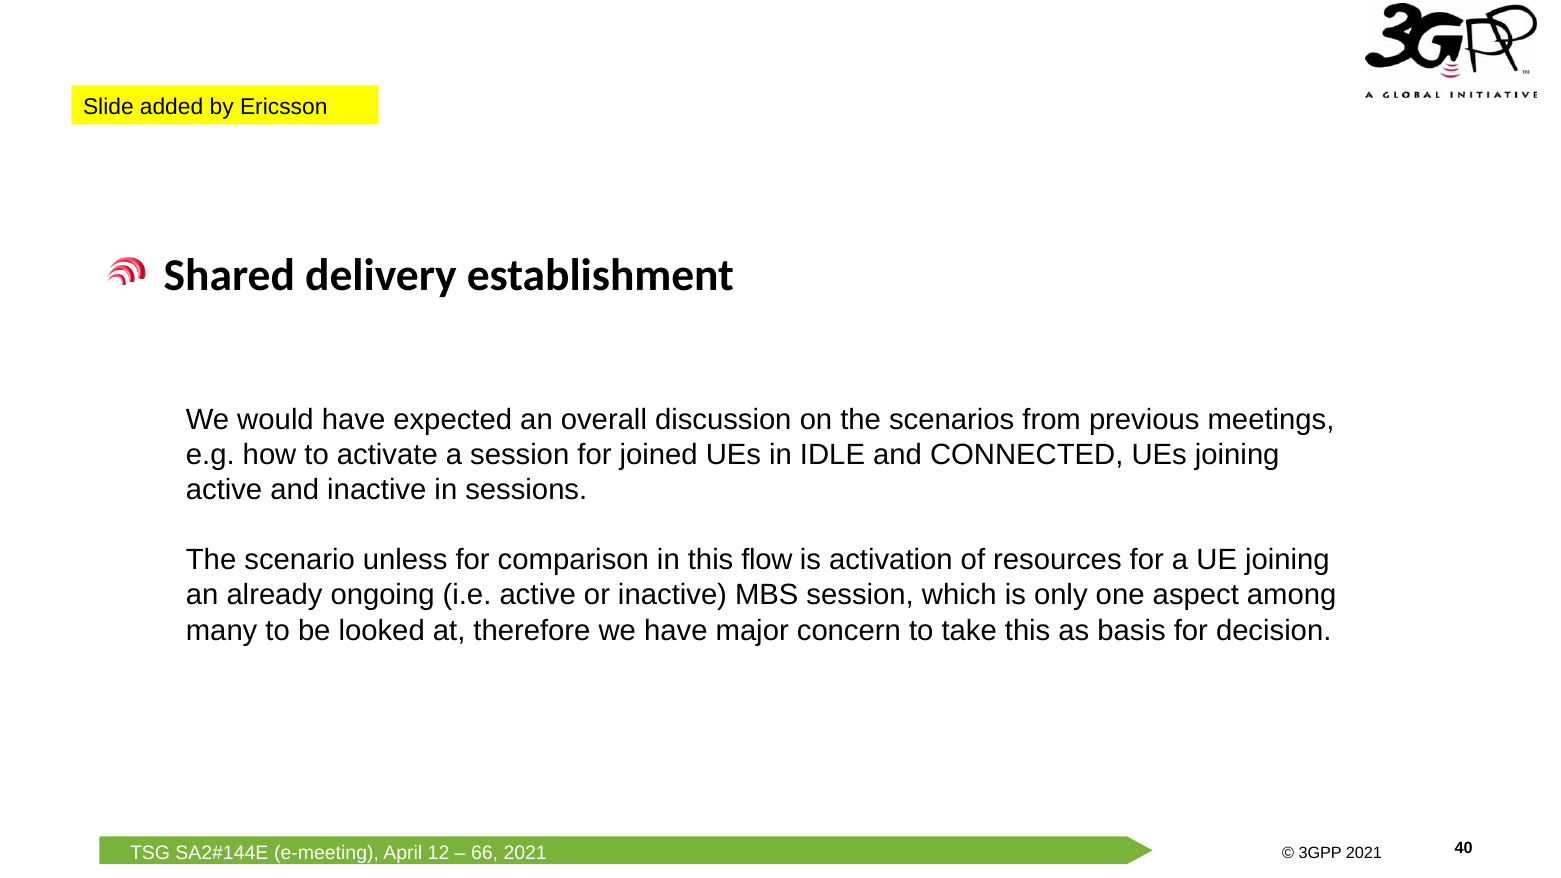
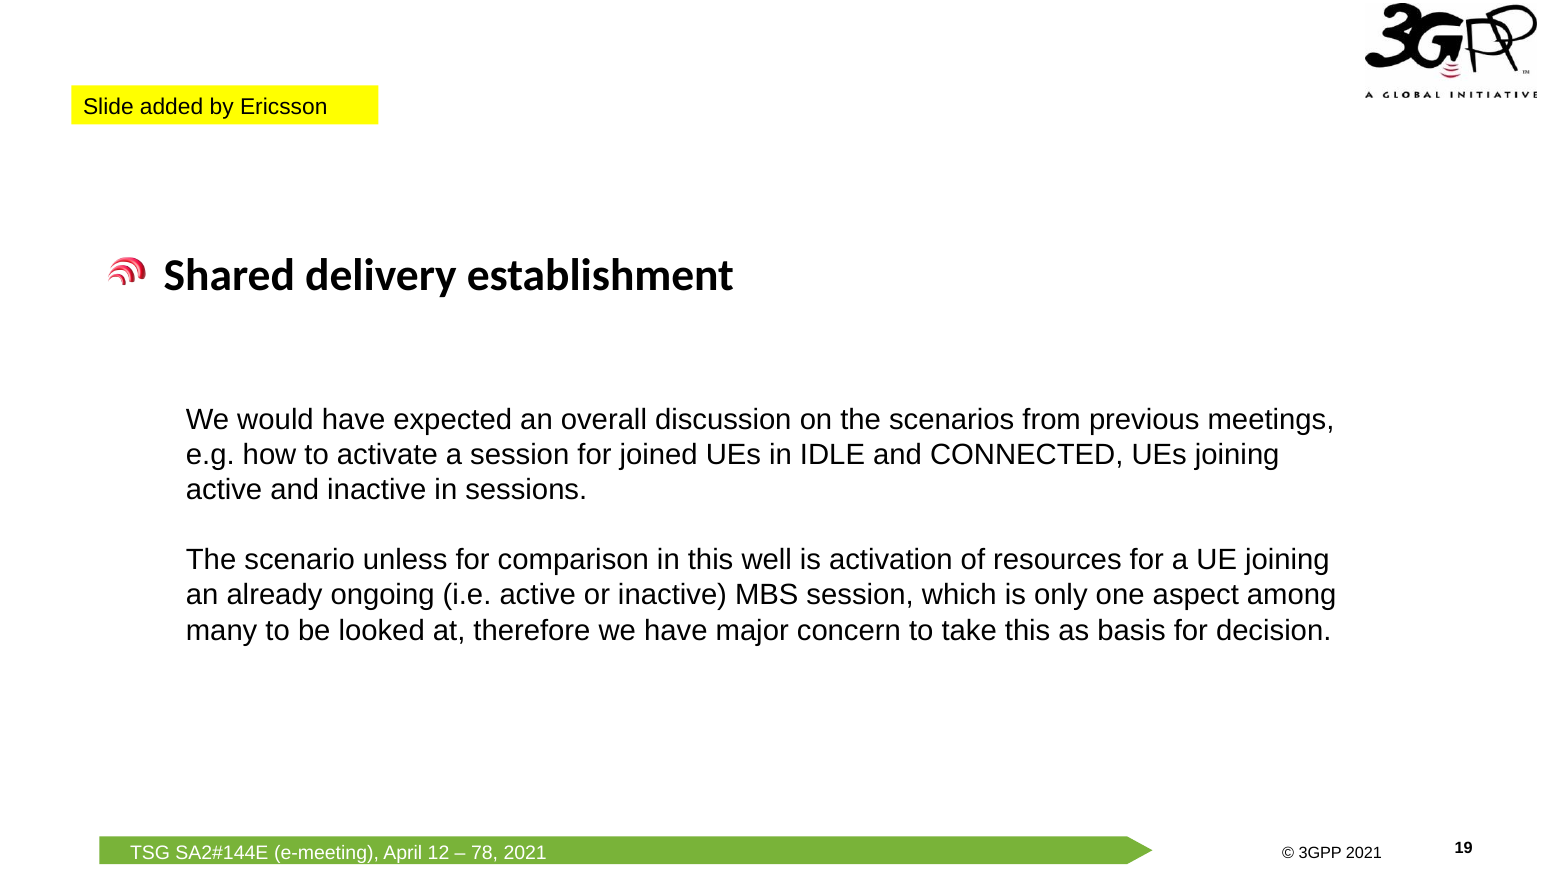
flow: flow -> well (767, 560)
66: 66 -> 78 (485, 854)
40: 40 -> 19 (1464, 849)
